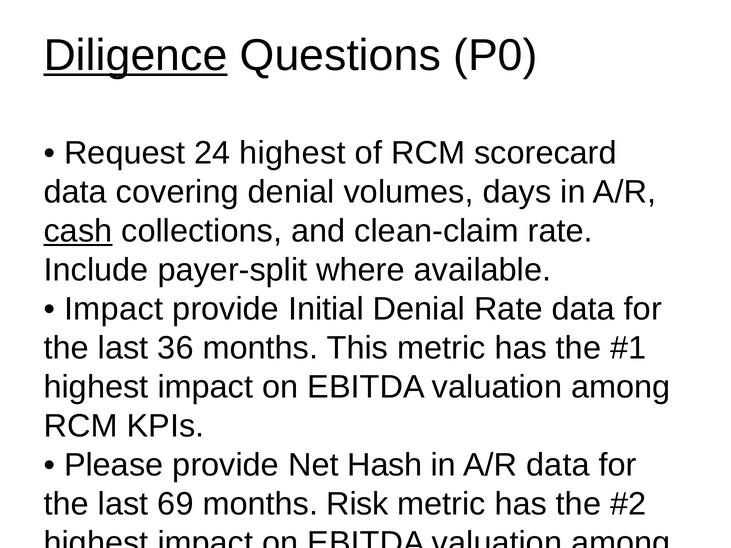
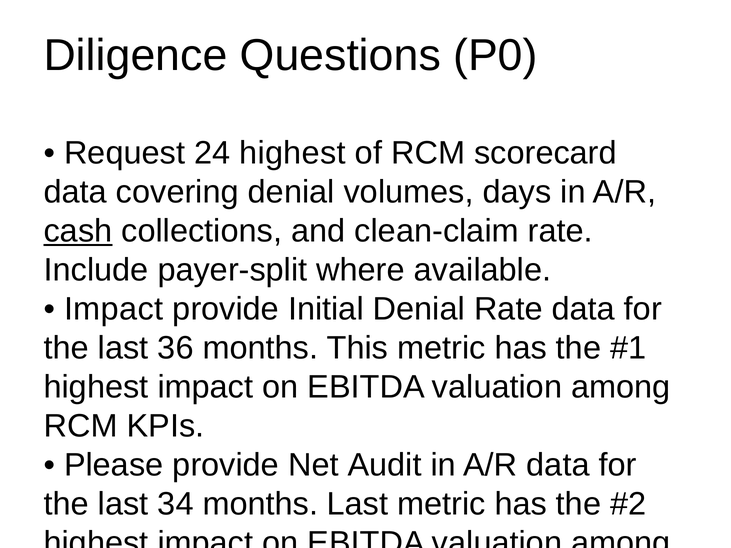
Diligence underline: present -> none (136, 55)
Hash: Hash -> Audit (385, 465)
69: 69 -> 34 (176, 504)
months Risk: Risk -> Last (357, 504)
